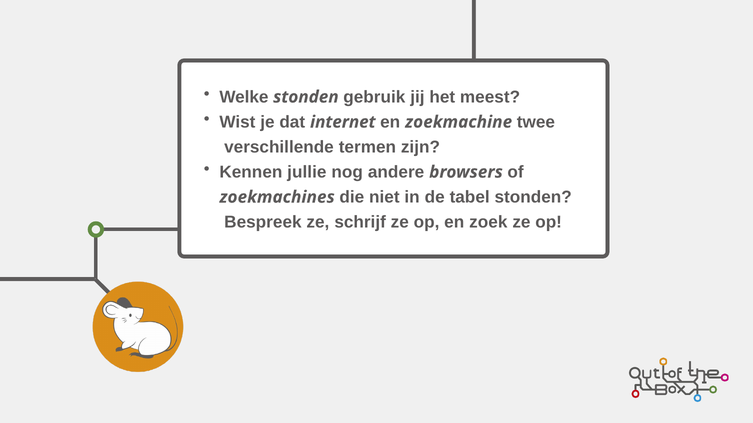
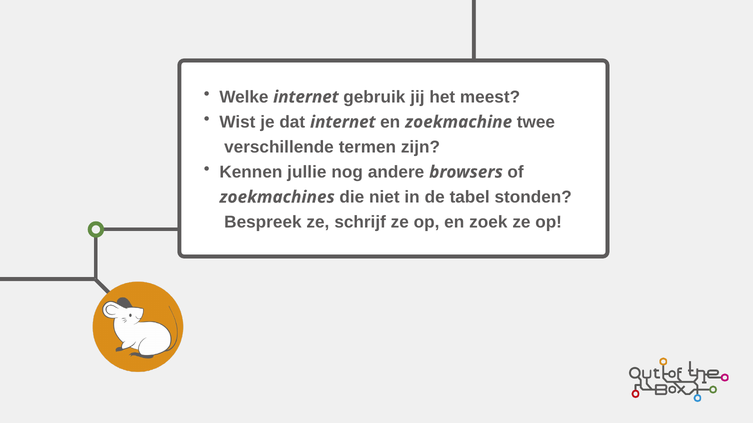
Welke stonden: stonden -> internet (306, 97)
